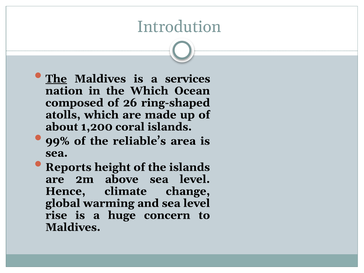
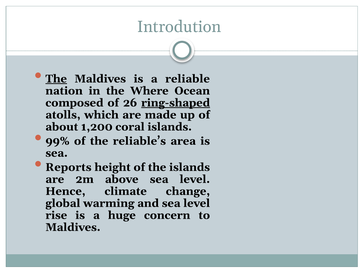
services: services -> reliable (188, 79)
the Which: Which -> Where (149, 91)
ring-shaped underline: none -> present (176, 103)
